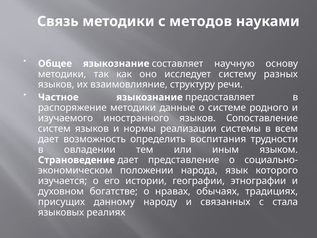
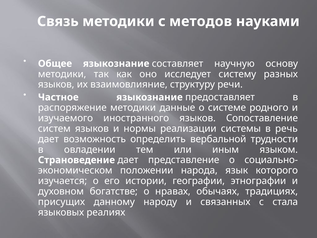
всем: всем -> речь (286, 128)
воспитания: воспитания -> вербальной (218, 139)
